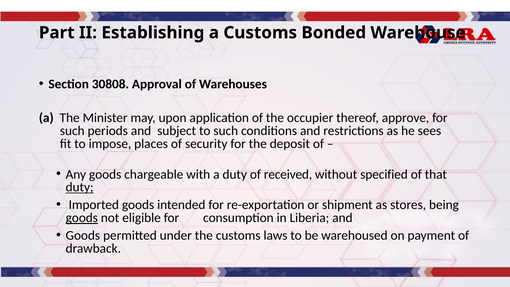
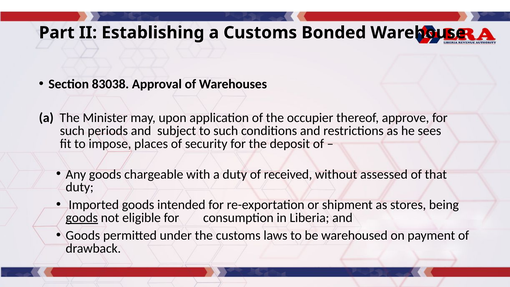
30808: 30808 -> 83038 (110, 84)
specified: specified -> assessed (384, 174)
duty underline: present -> none (80, 187)
